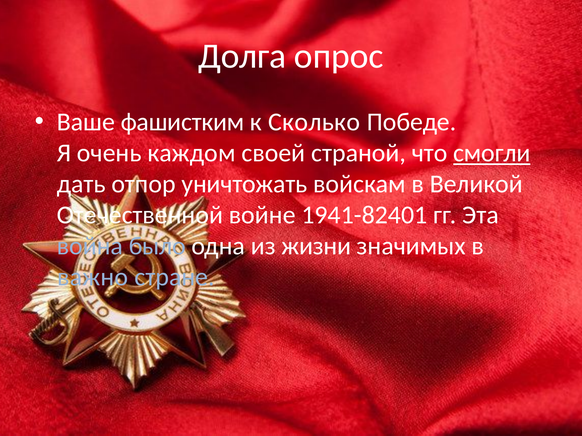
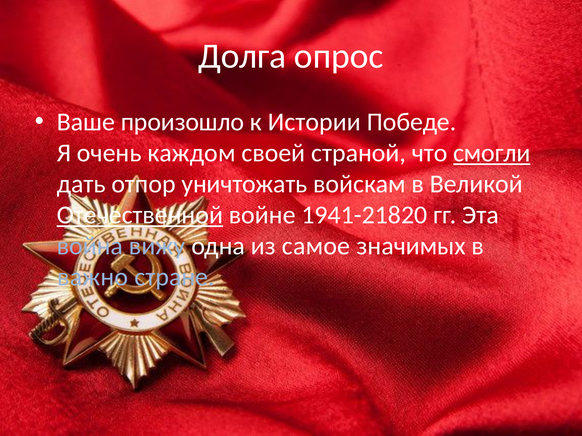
фашистким: фашистким -> произошло (182, 122)
Сколько: Сколько -> Истории (314, 122)
Отечественной underline: none -> present (140, 215)
1941-82401: 1941-82401 -> 1941-21820 (364, 215)
было: было -> вижу (157, 246)
жизни: жизни -> самое (316, 246)
